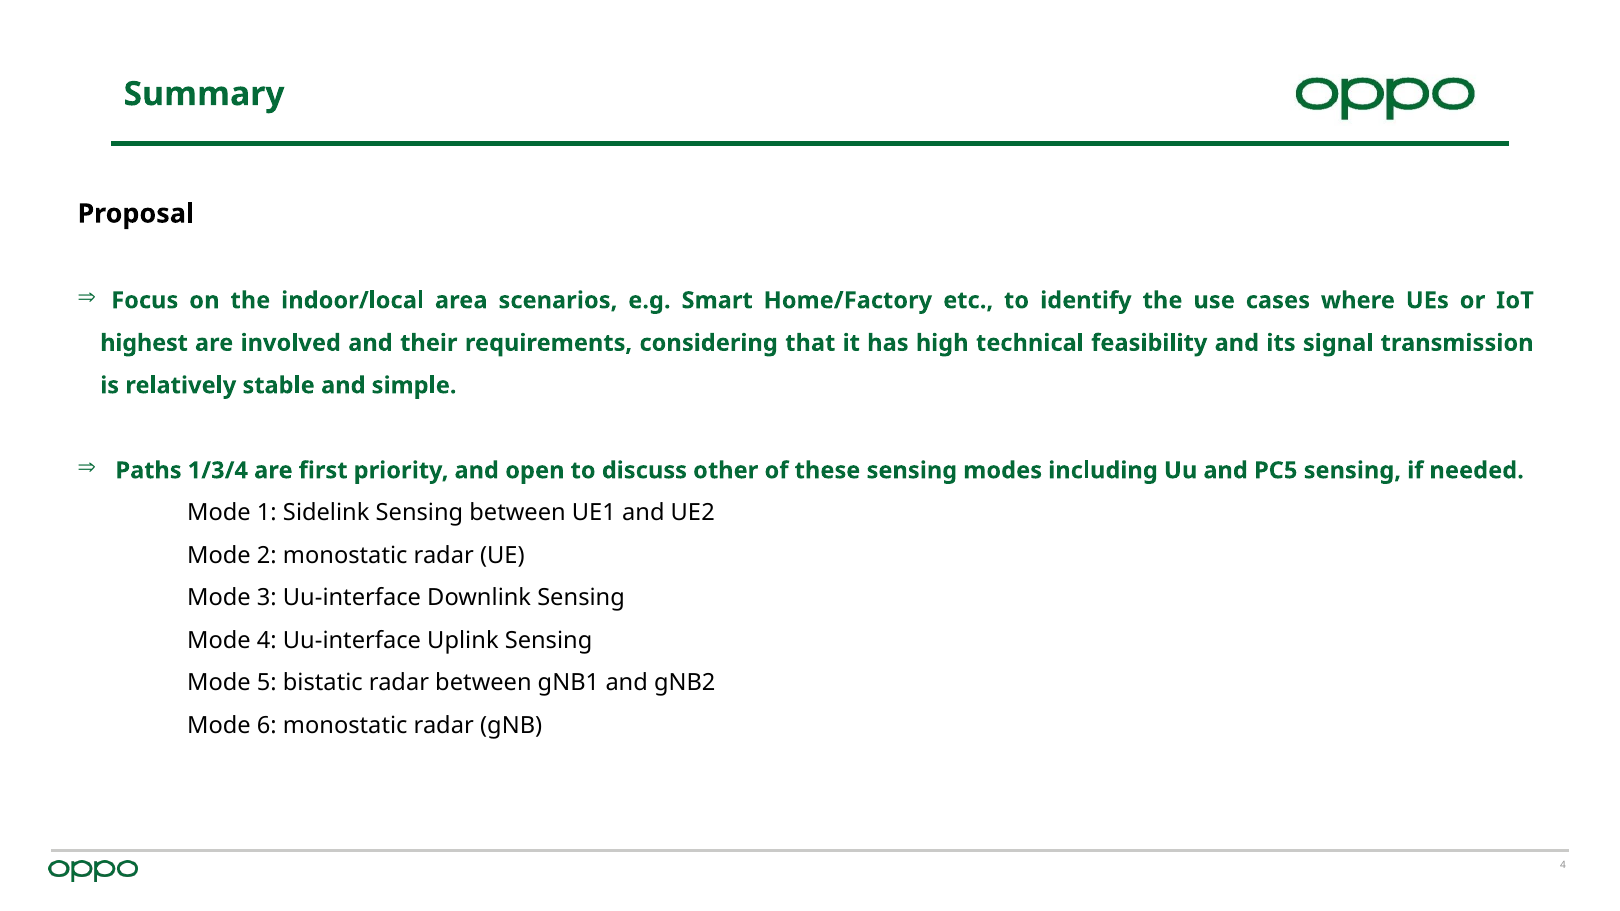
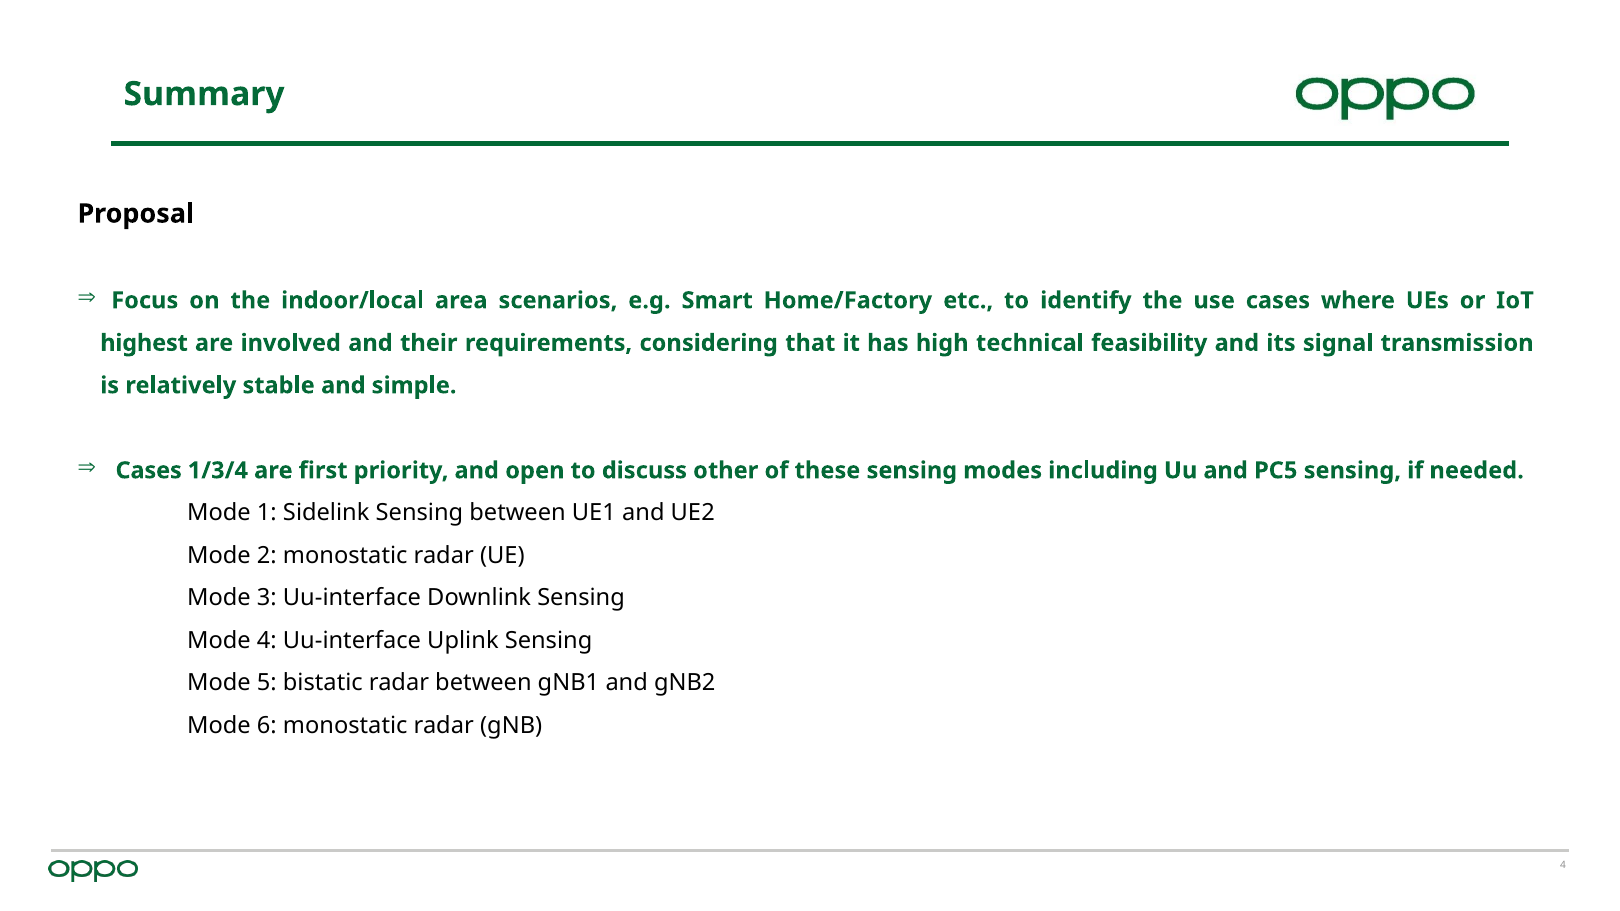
Paths: Paths -> Cases (149, 471)
